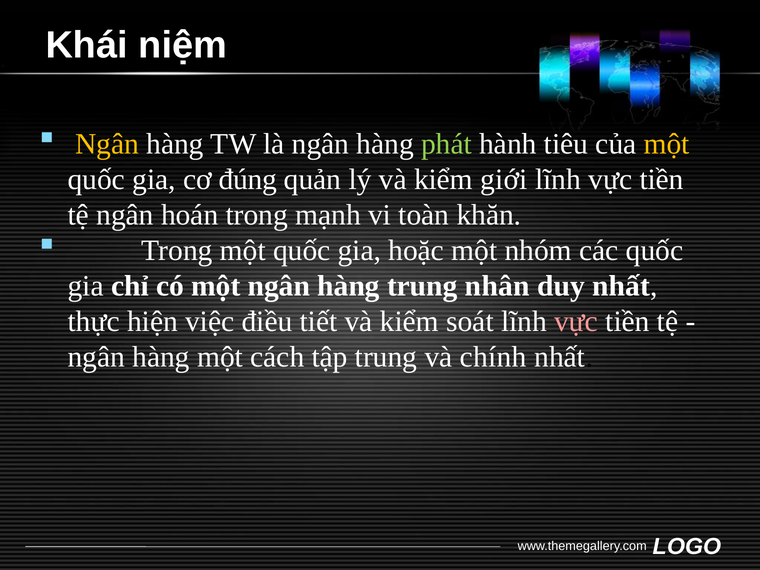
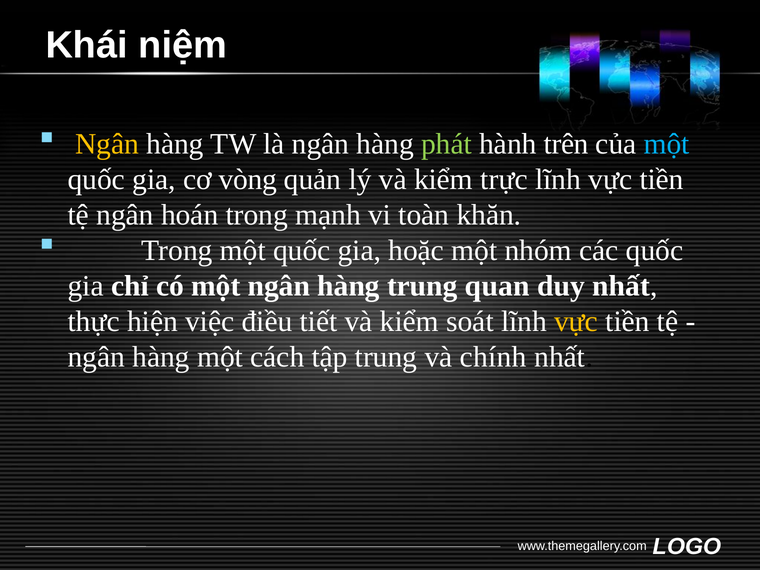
tiêu: tiêu -> trên (566, 144)
một colour: yellow -> light blue (667, 144)
đúng: đúng -> vòng (248, 179)
giới: giới -> trực (504, 179)
nhân: nhân -> quan (497, 286)
vực colour: pink -> yellow (576, 321)
